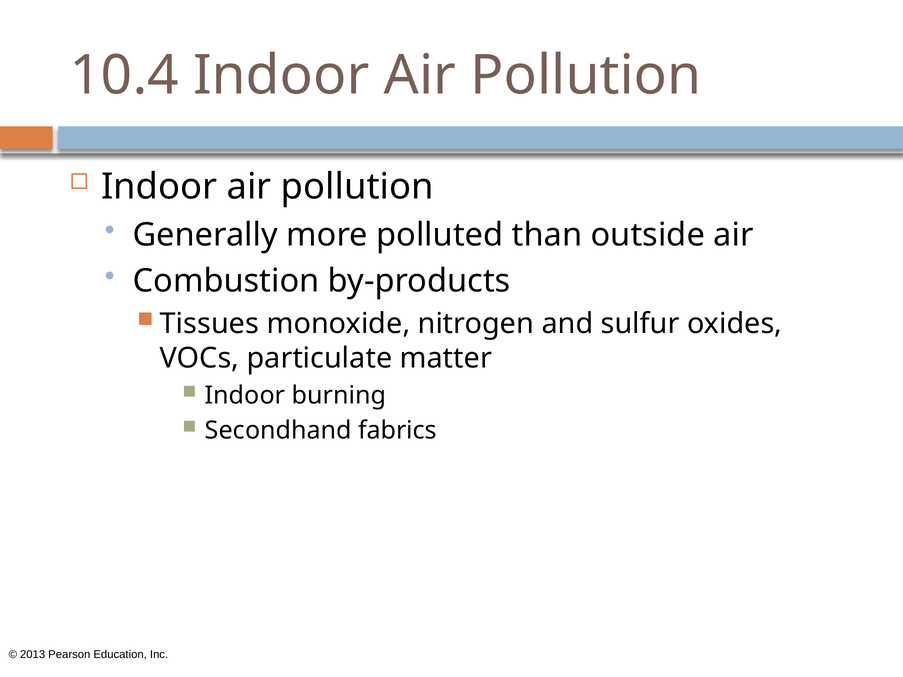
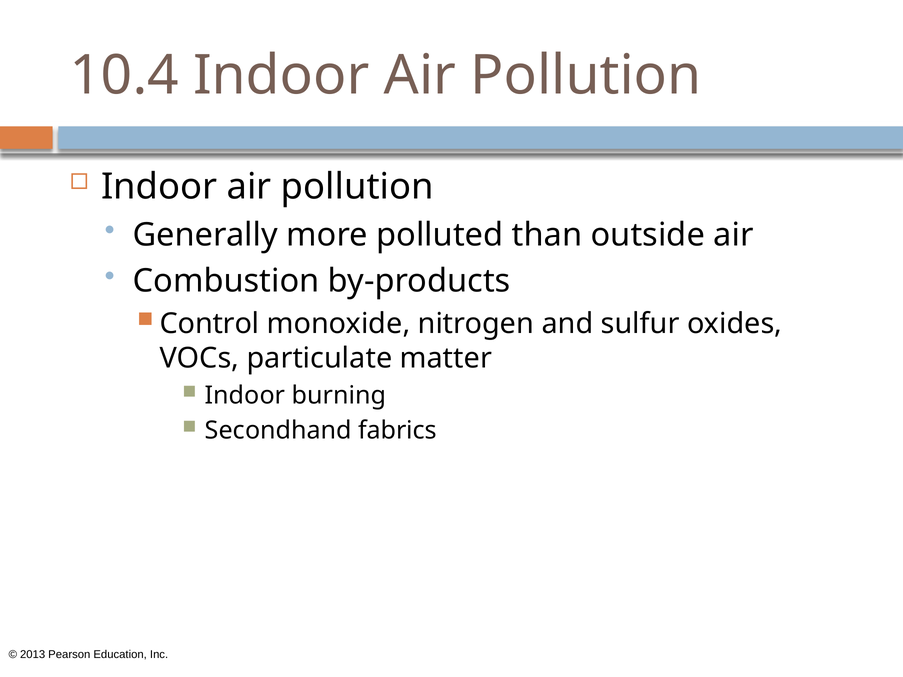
Tissues: Tissues -> Control (210, 324)
